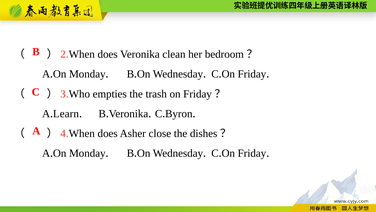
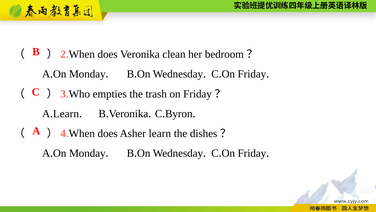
Asher close: close -> learn (160, 133)
